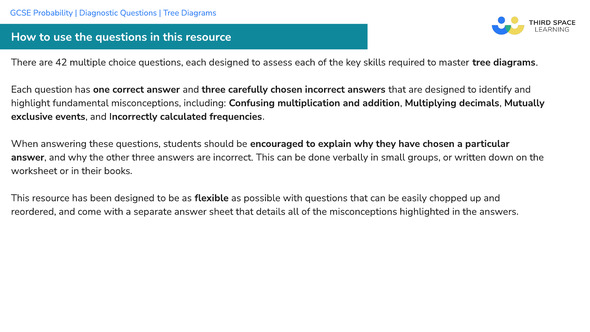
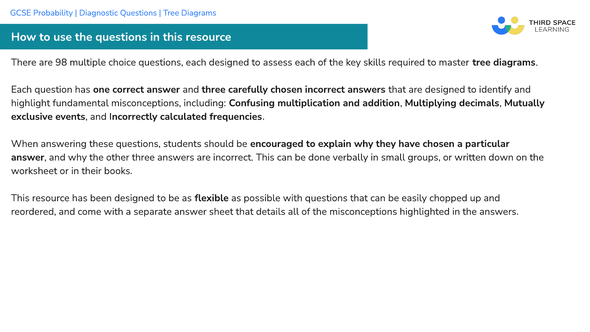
42: 42 -> 98 (61, 62)
